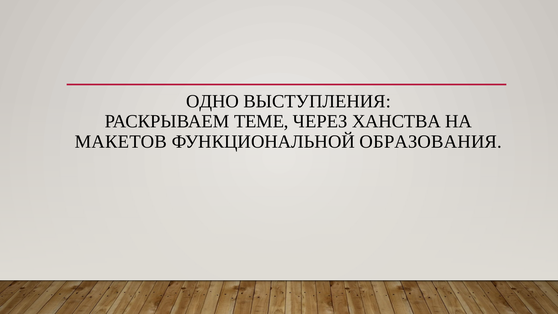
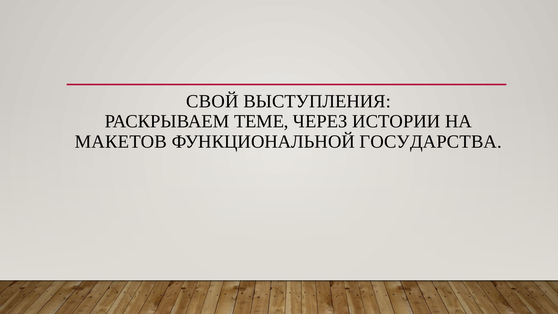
ОДНО: ОДНО -> СВОЙ (212, 101)
ХАНСТВА: ХАНСТВА -> ИСТОРИИ (396, 121)
ОБРАЗОВАНИЯ: ОБРАЗОВАНИЯ -> ГОСУДАРСТВА (431, 142)
